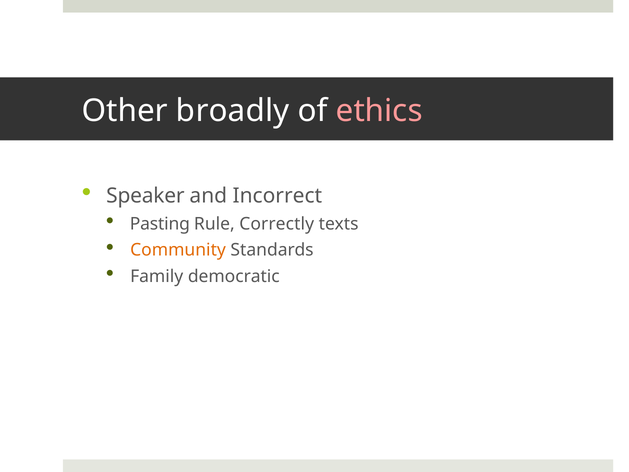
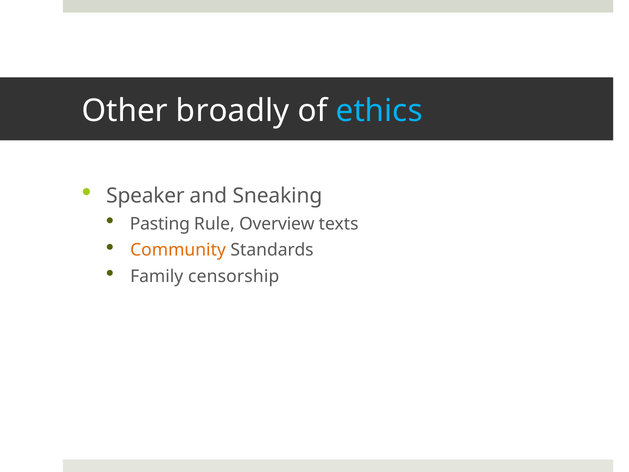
ethics colour: pink -> light blue (379, 111)
Incorrect: Incorrect -> Sneaking (277, 196)
Correctly: Correctly -> Overview (277, 224)
democratic: democratic -> censorship (234, 276)
